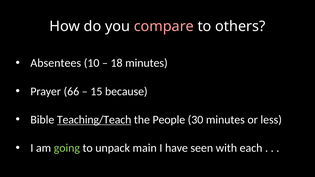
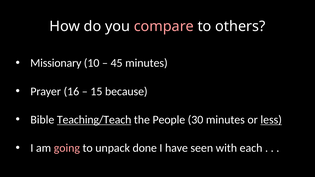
Absentees: Absentees -> Missionary (56, 63)
18: 18 -> 45 (117, 63)
66: 66 -> 16 (71, 91)
less underline: none -> present (271, 120)
going colour: light green -> pink (67, 148)
main: main -> done (145, 148)
